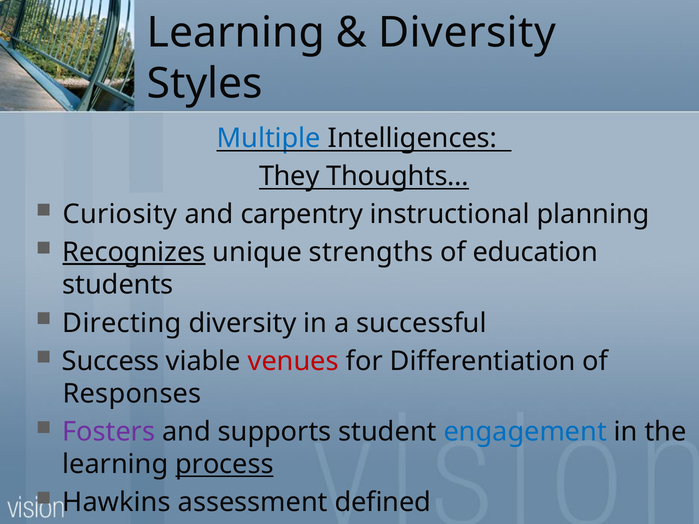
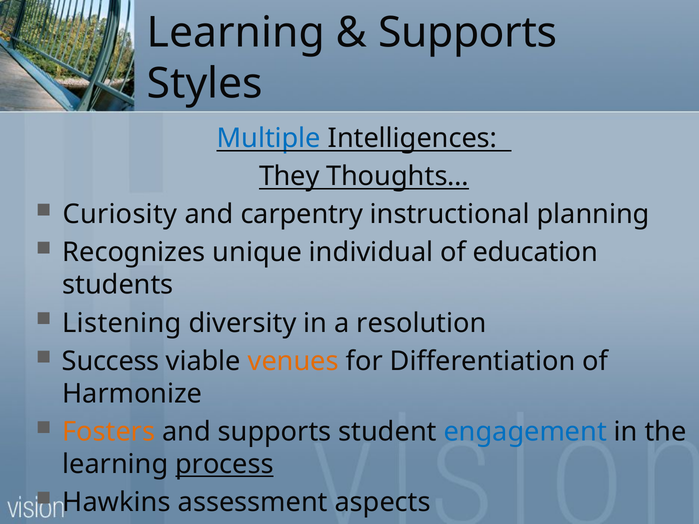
Diversity: Diversity -> Supports (468, 33)
Recognizes underline: present -> none (134, 252)
strengths: strengths -> individual (371, 252)
Directing: Directing -> Listening (122, 323)
successful: successful -> resolution (421, 323)
venues colour: red -> orange (293, 361)
Responses: Responses -> Harmonize (132, 394)
Fosters colour: purple -> orange (109, 432)
defined: defined -> aspects (383, 503)
